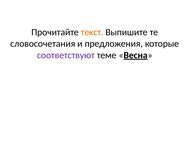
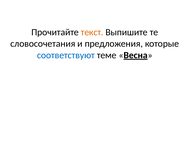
соответствуют colour: purple -> blue (66, 55)
